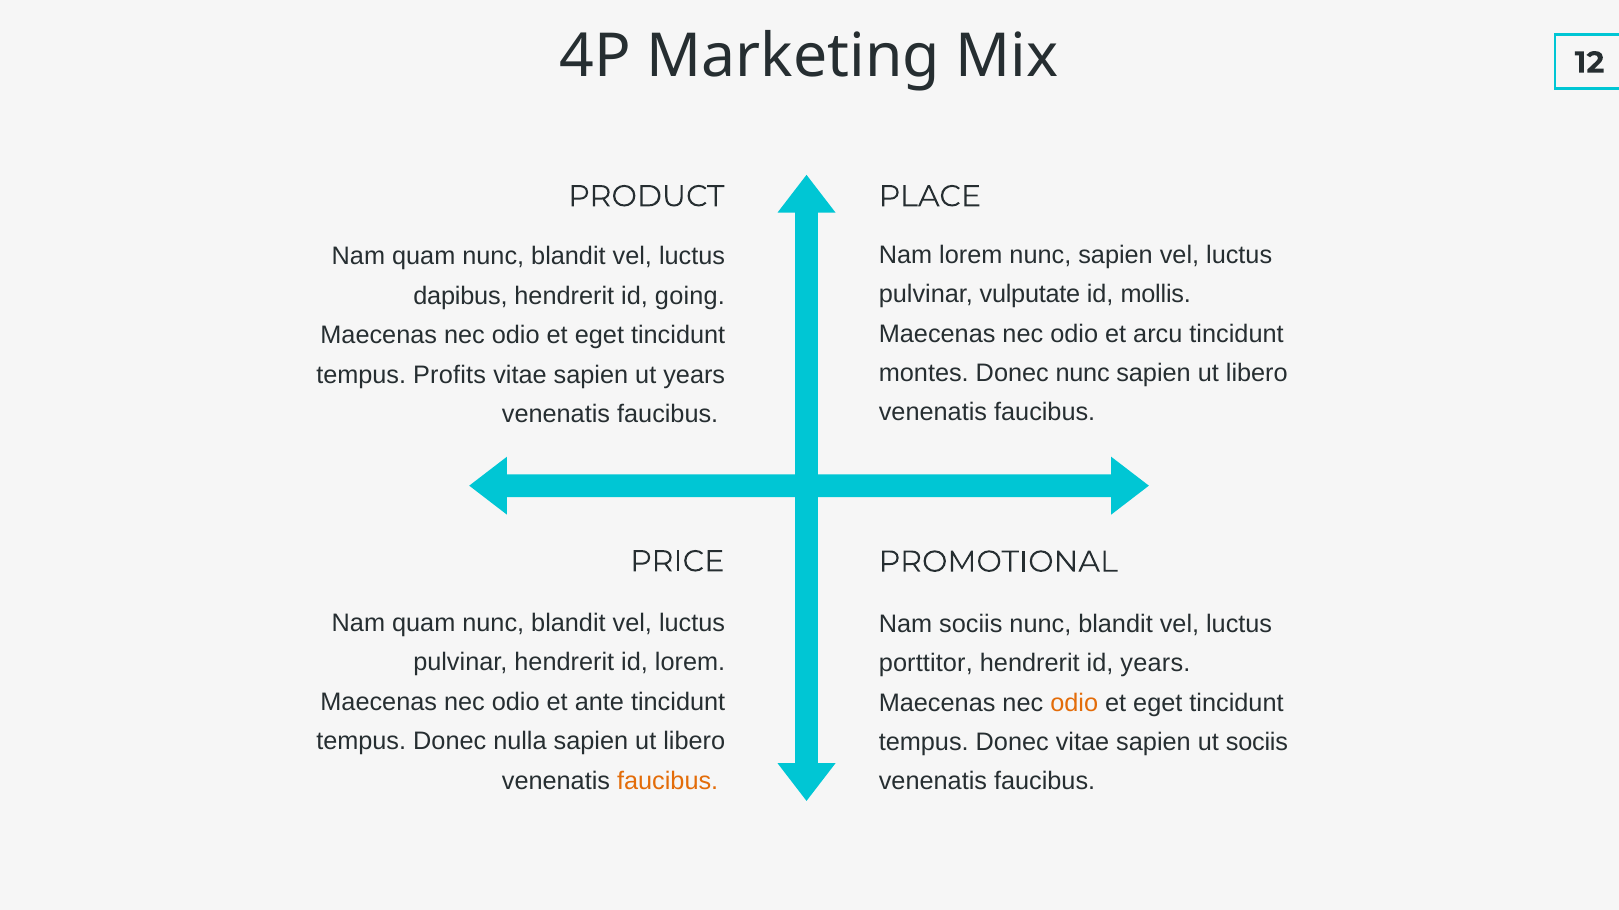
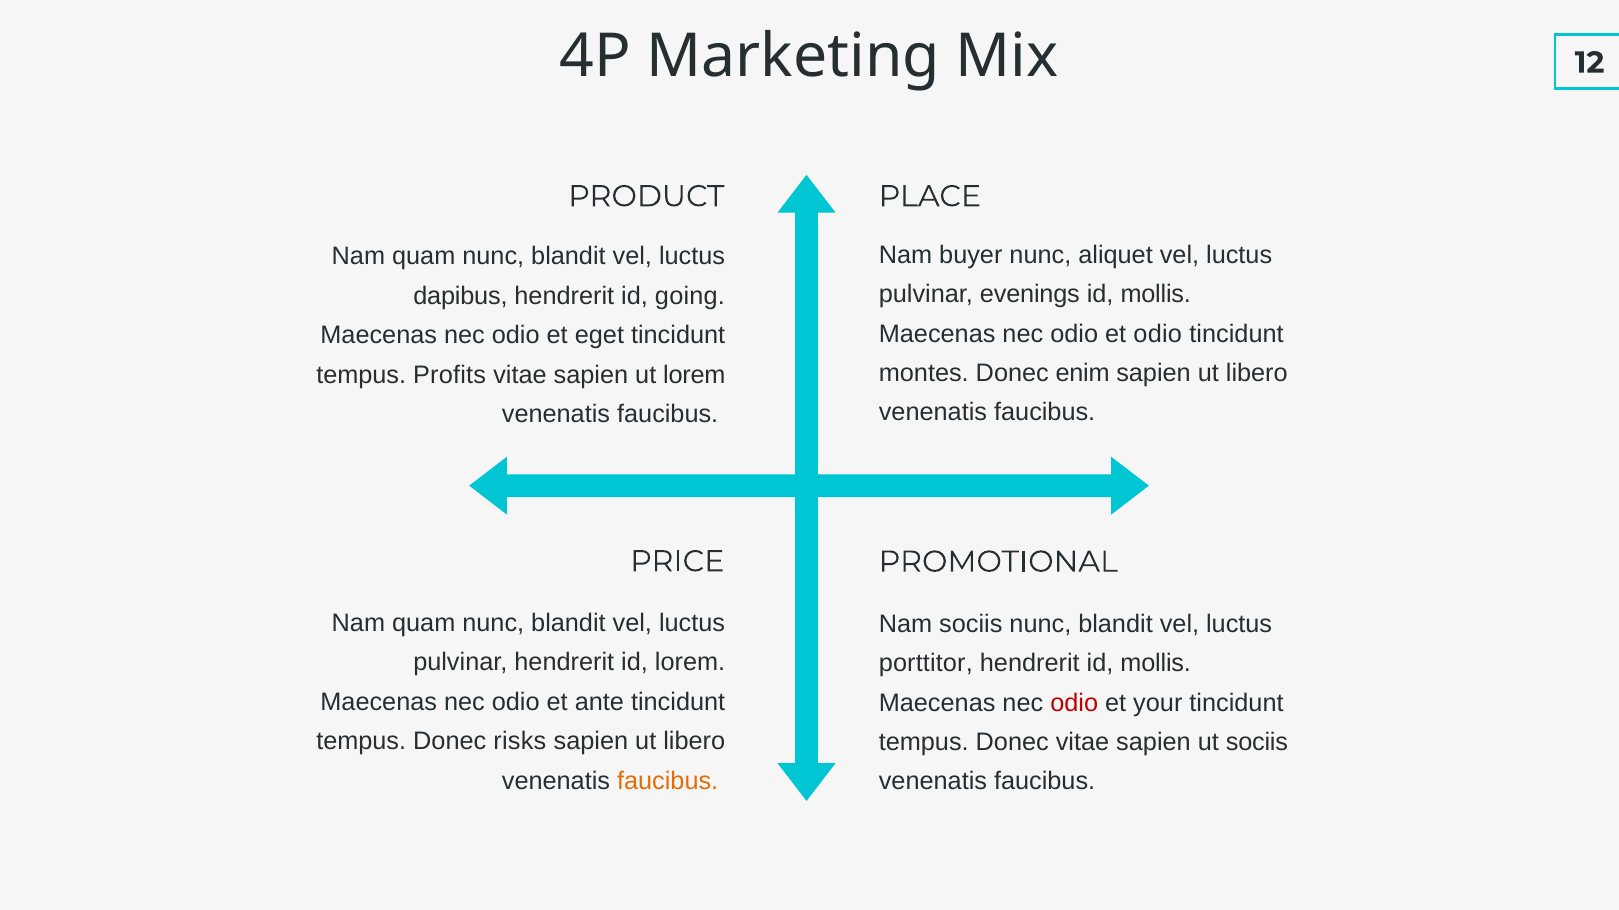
Nam lorem: lorem -> buyer (971, 255)
sapien: sapien -> aliquet (1116, 255)
vulputate: vulputate -> evenings (1030, 294)
et arcu: arcu -> odio (1158, 334)
Donec nunc: nunc -> enim (1083, 373)
ut years: years -> lorem (694, 375)
hendrerit id years: years -> mollis (1156, 664)
odio colour: orange -> red (1074, 703)
eget: eget -> your (1158, 703)
nulla: nulla -> risks (520, 742)
